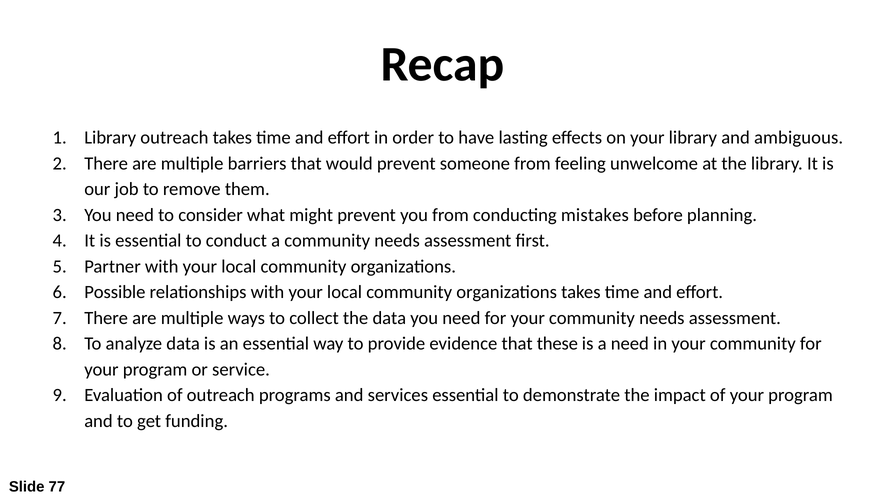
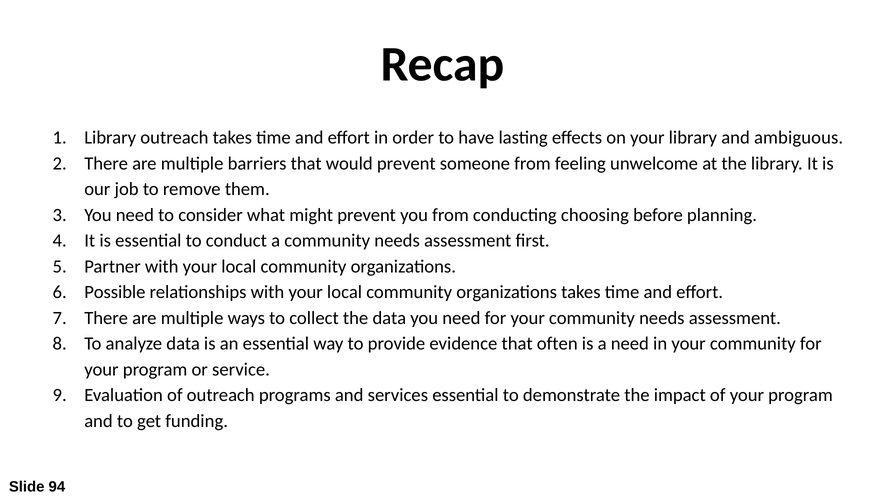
mistakes: mistakes -> choosing (595, 215)
these: these -> often (557, 344)
77: 77 -> 94 (57, 487)
